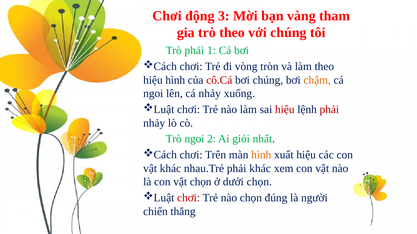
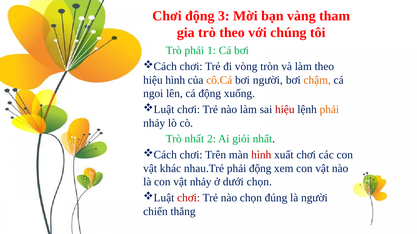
cô.Cá colour: red -> orange (219, 80)
bơi chúng: chúng -> người (268, 80)
cá nhảy: nhảy -> động (210, 94)
phải colour: red -> orange (329, 110)
Trò ngoi: ngoi -> nhất (194, 139)
hình colour: orange -> red (261, 155)
xuất hiệu: hiệu -> chơi (306, 155)
phải khác: khác -> động (260, 169)
vật chọn: chọn -> nhảy (201, 182)
